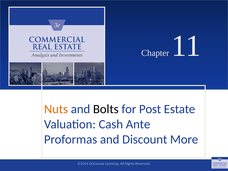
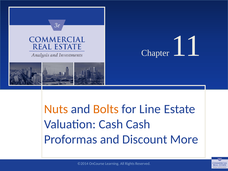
Bolts colour: black -> orange (106, 109)
Post: Post -> Line (150, 109)
Cash Ante: Ante -> Cash (138, 124)
